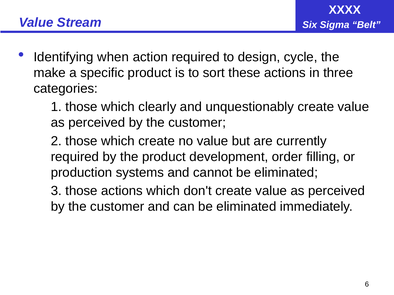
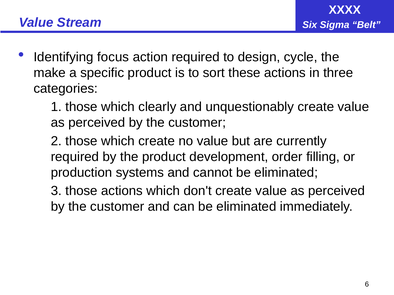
when: when -> focus (113, 57)
